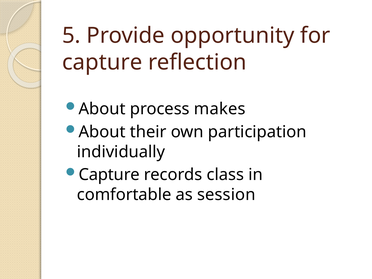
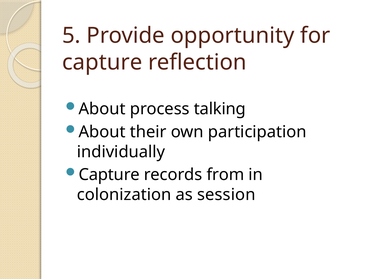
makes: makes -> talking (220, 109)
class: class -> from (225, 175)
comfortable: comfortable -> colonization (124, 195)
